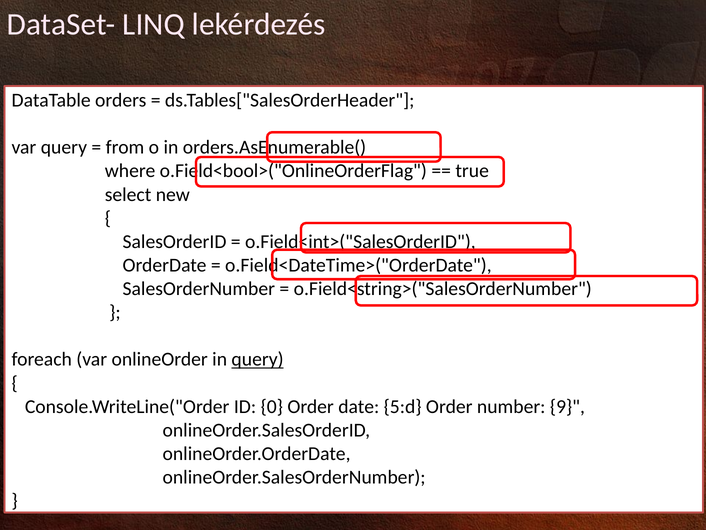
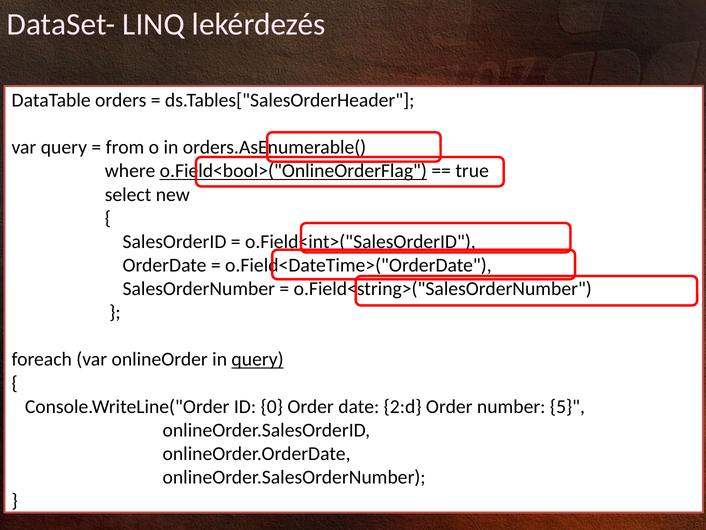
o.Field<bool>("OnlineOrderFlag underline: none -> present (293, 171)
5:d: 5:d -> 2:d (403, 406)
9: 9 -> 5 (567, 406)
